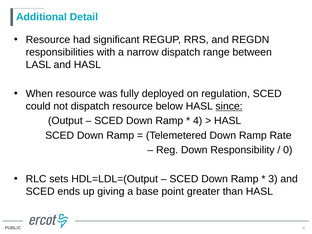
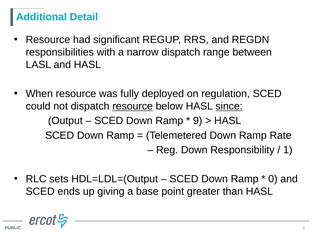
resource underline: none -> present (133, 106)
4: 4 -> 9 (198, 121)
0: 0 -> 1 (288, 150)
3: 3 -> 0 (273, 179)
